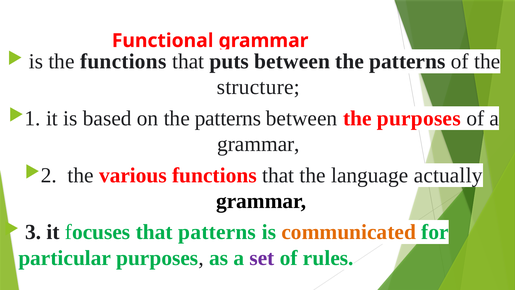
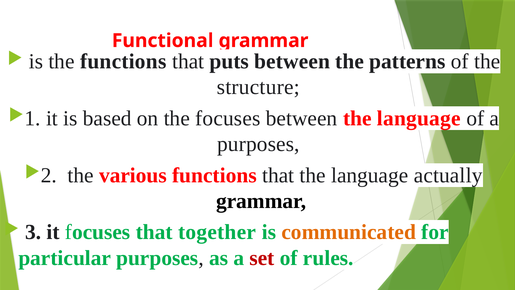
on the patterns: patterns -> focuses (228, 118)
between the purposes: purposes -> language (419, 118)
grammar: grammar -> purposes (258, 144)
that patterns: patterns -> together (217, 232)
set colour: purple -> red (262, 258)
